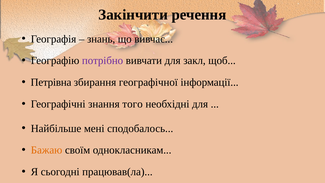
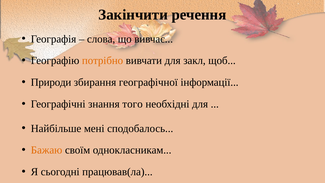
знань: знань -> слова (101, 39)
потрібно colour: purple -> orange (103, 61)
Петрівна: Петрівна -> Природи (51, 82)
